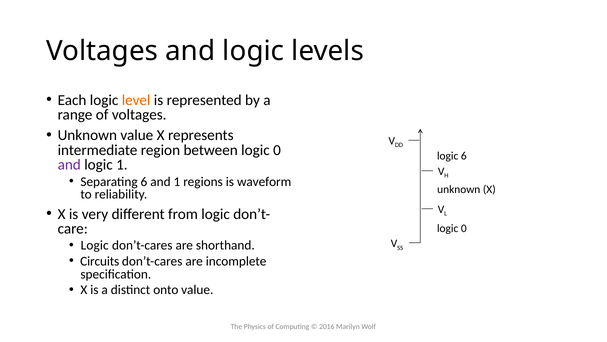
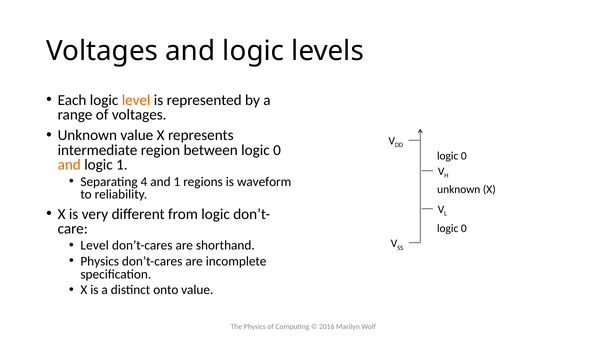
6: 6 -> 0 (464, 156)
and colour: purple -> orange (69, 165)
Separating 6: 6 -> 4 (144, 181)
Logic: Logic -> Level (95, 245)
Circuits: Circuits -> Physics (100, 261)
